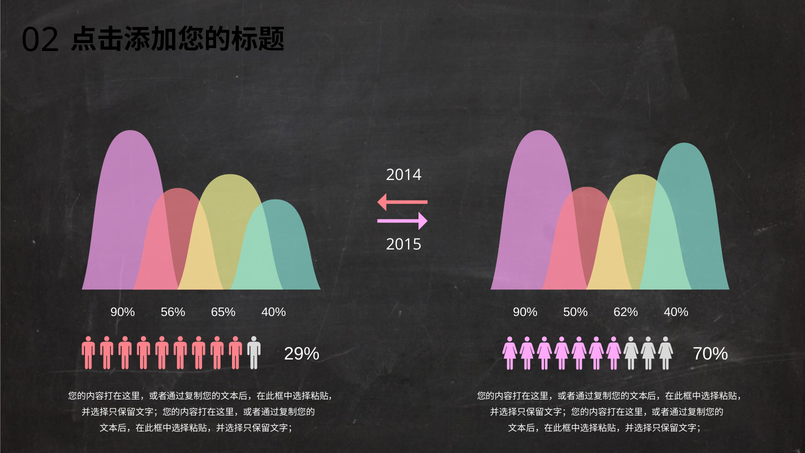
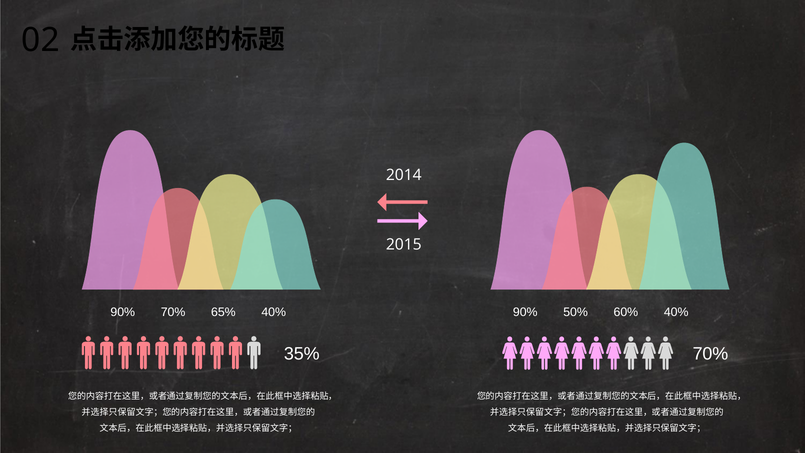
90% 56%: 56% -> 70% (173, 312)
62%: 62% -> 60% (626, 312)
29%: 29% -> 35% (302, 354)
